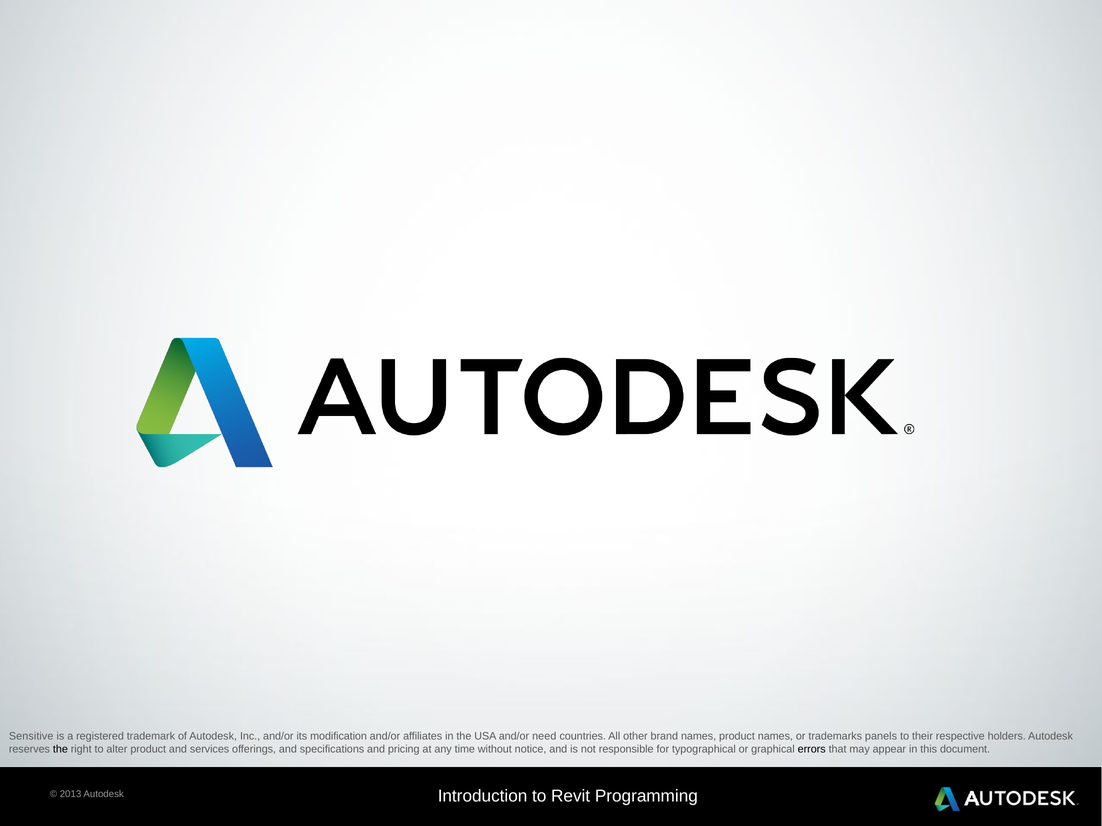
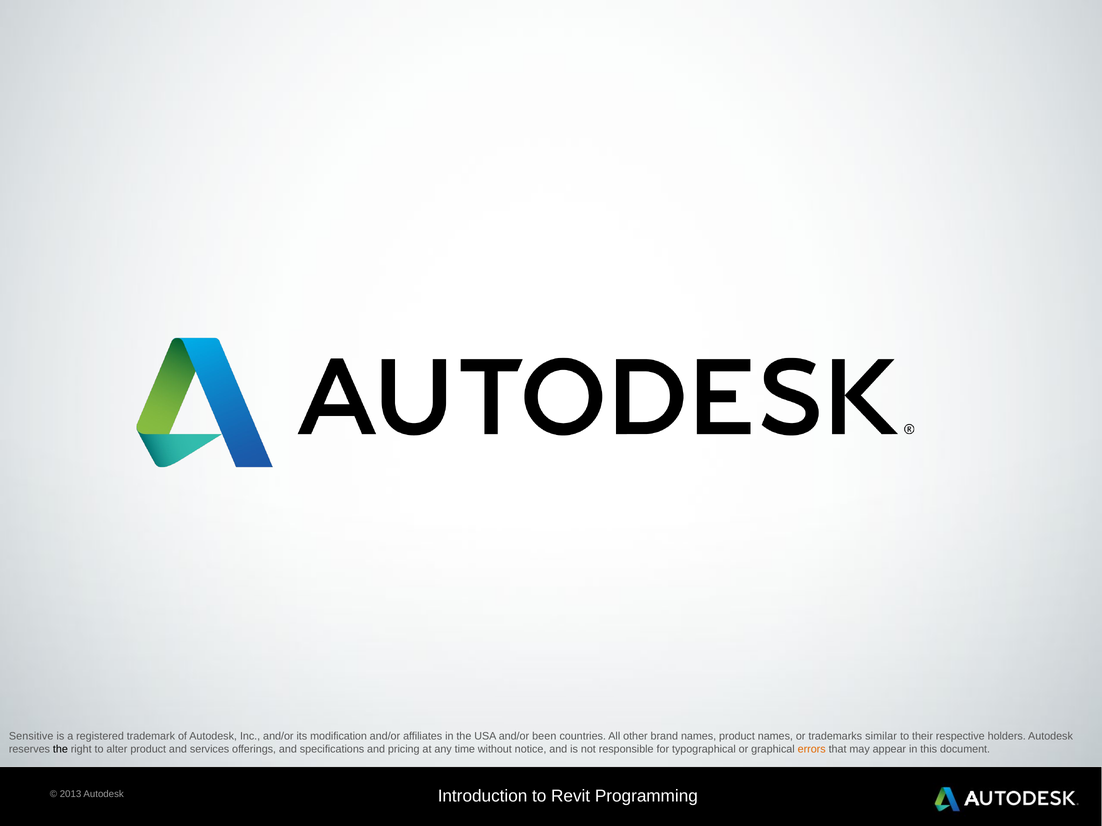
need: need -> been (544, 737)
panels: panels -> similar (881, 737)
errors colour: black -> orange (812, 750)
